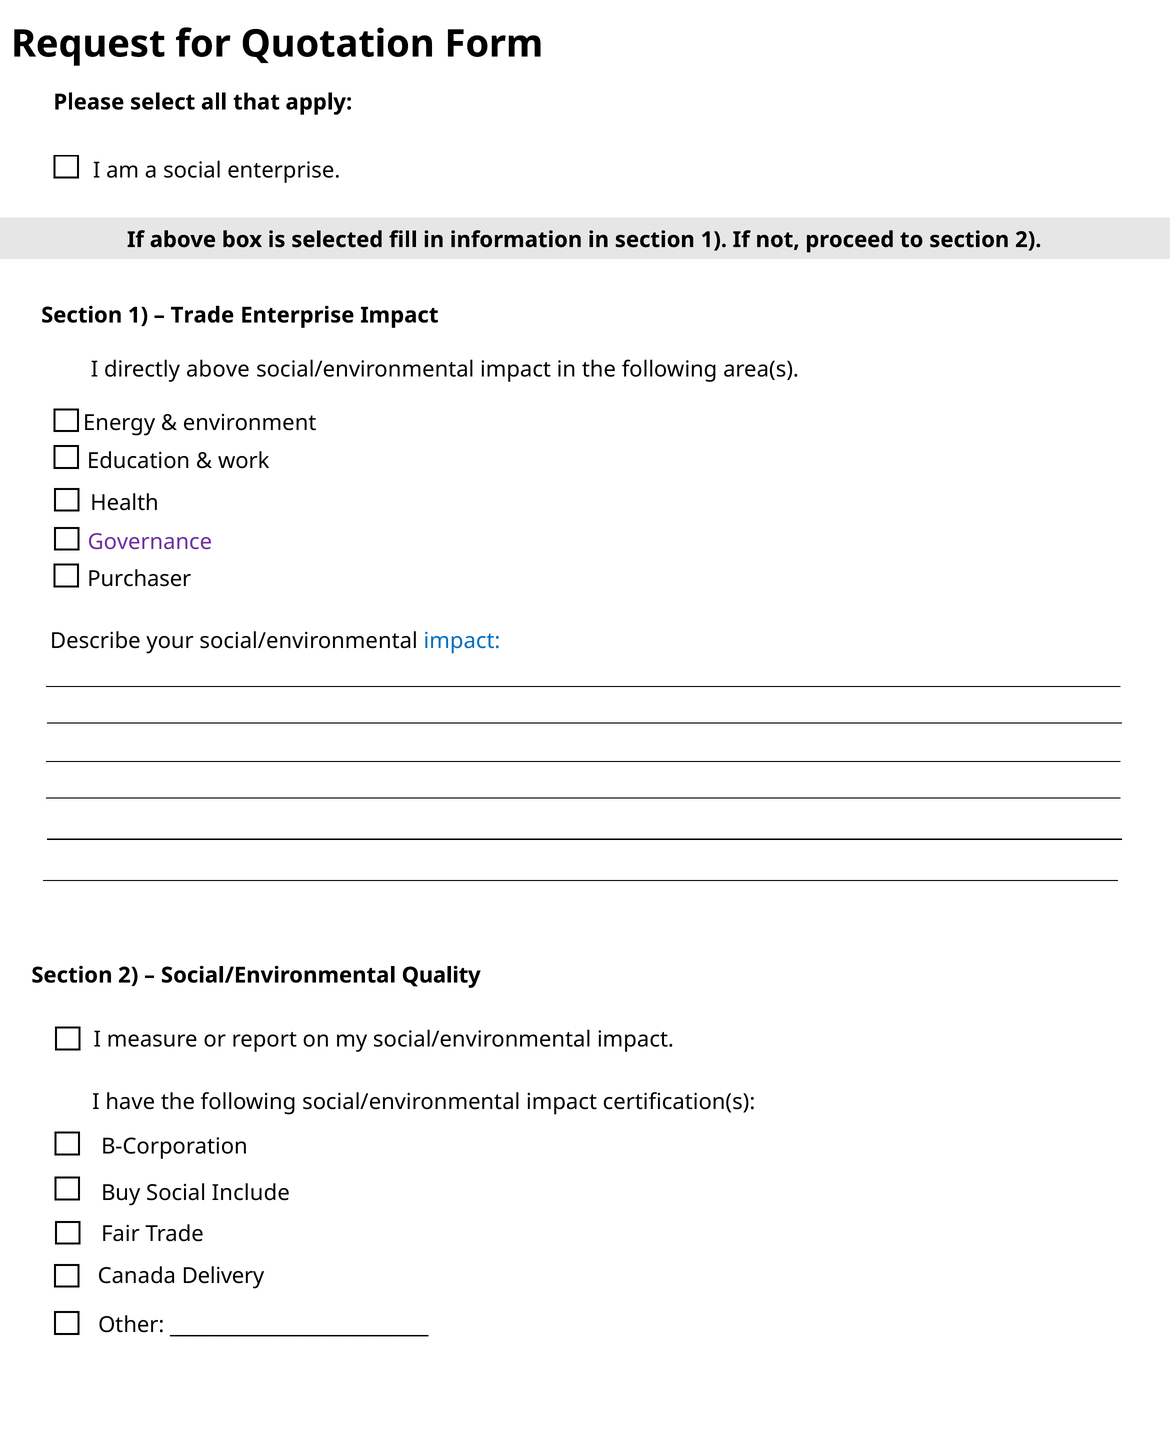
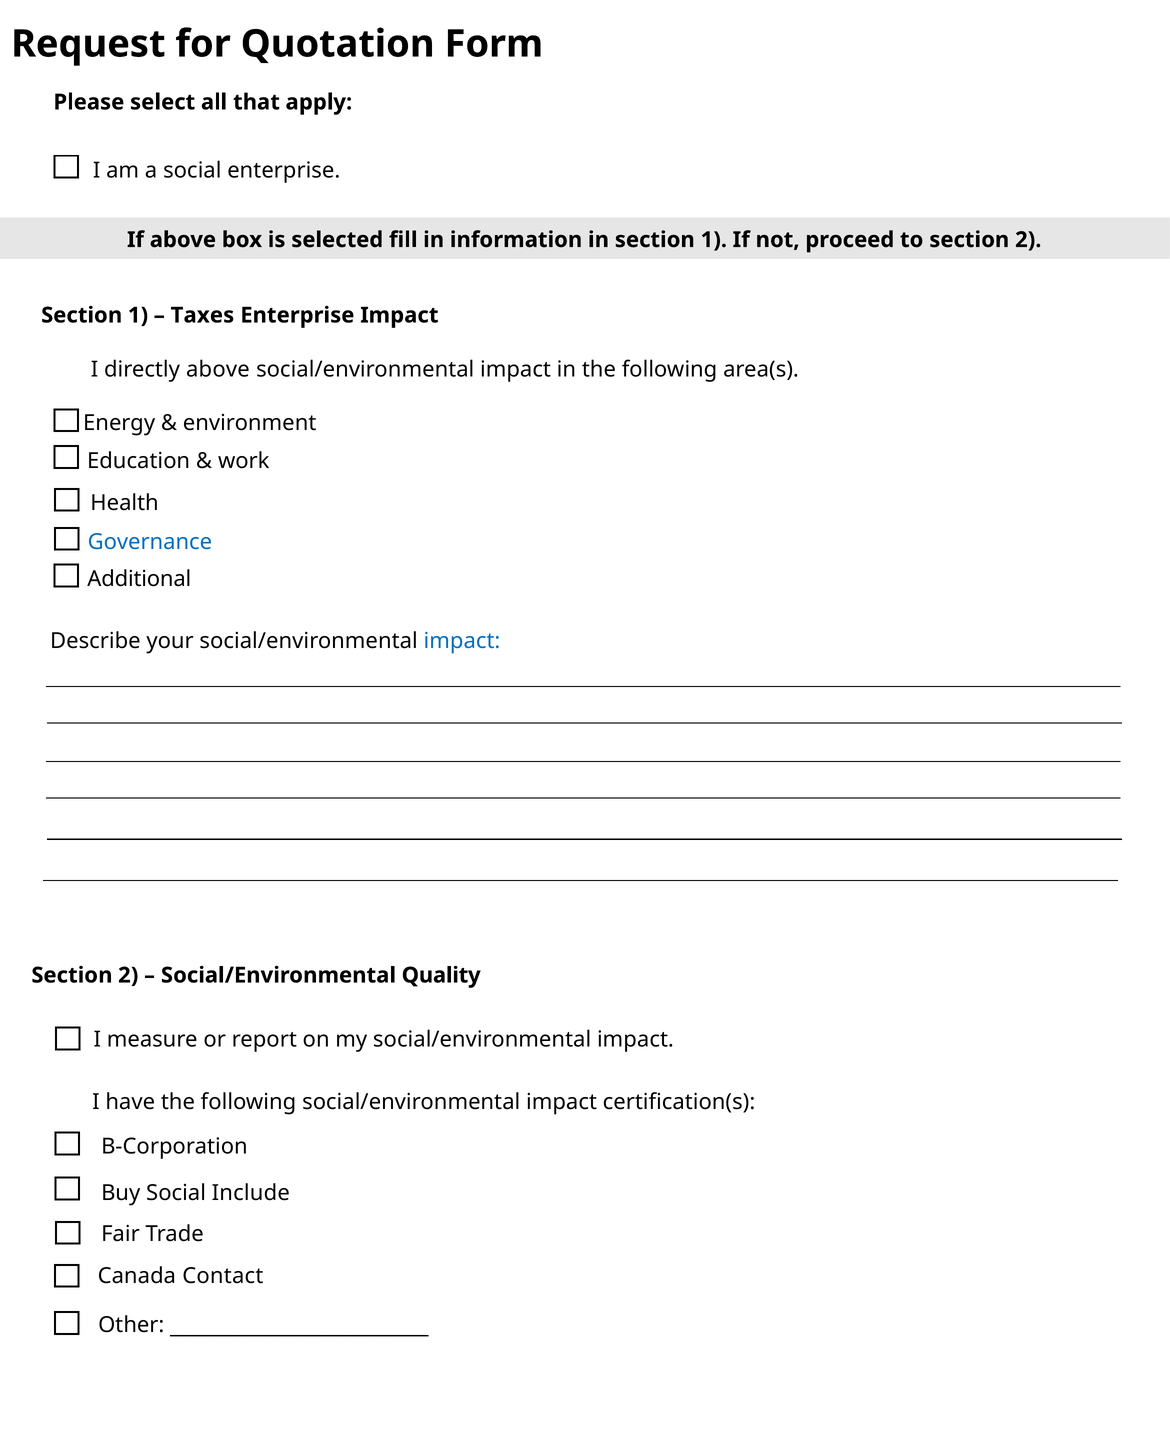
Trade: Trade -> Taxes (202, 315)
Governance colour: purple -> blue (150, 542)
Purchaser: Purchaser -> Additional (139, 579)
Delivery: Delivery -> Contact (223, 1276)
